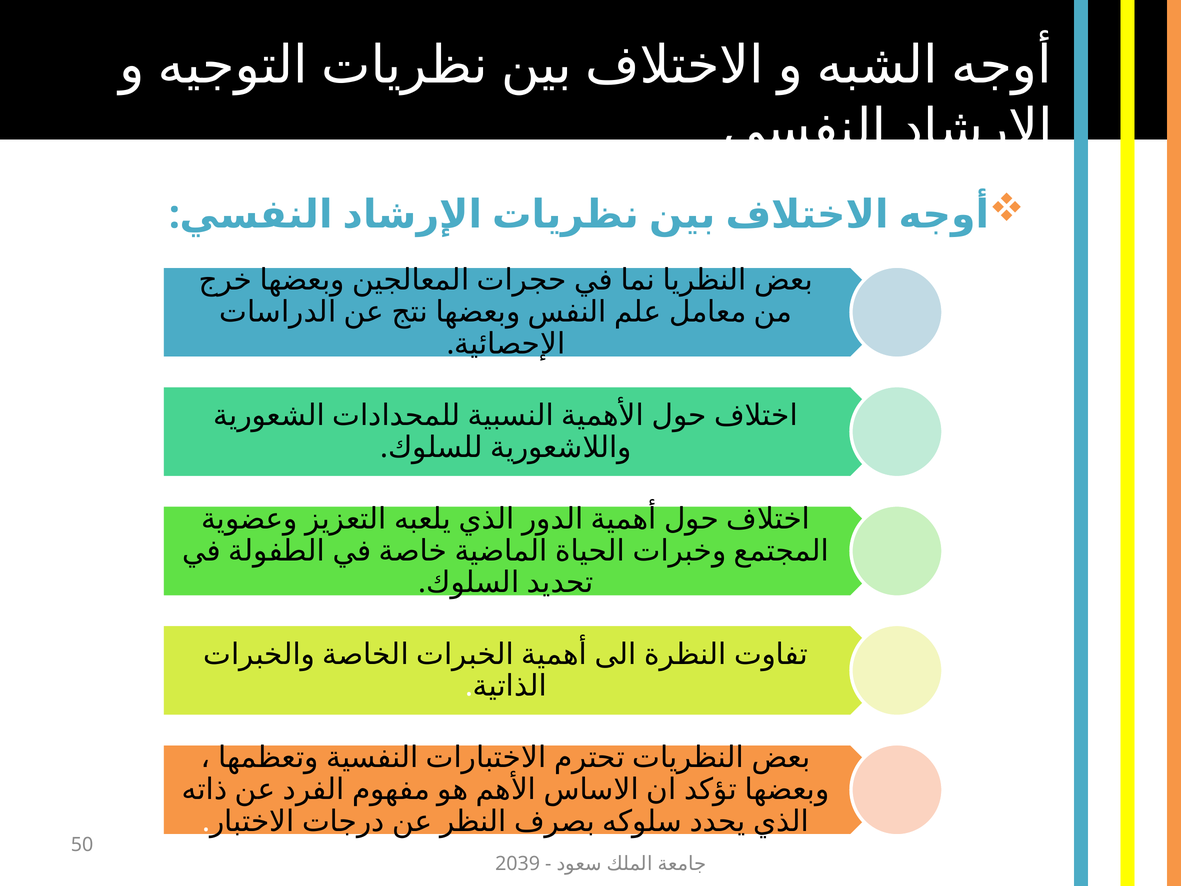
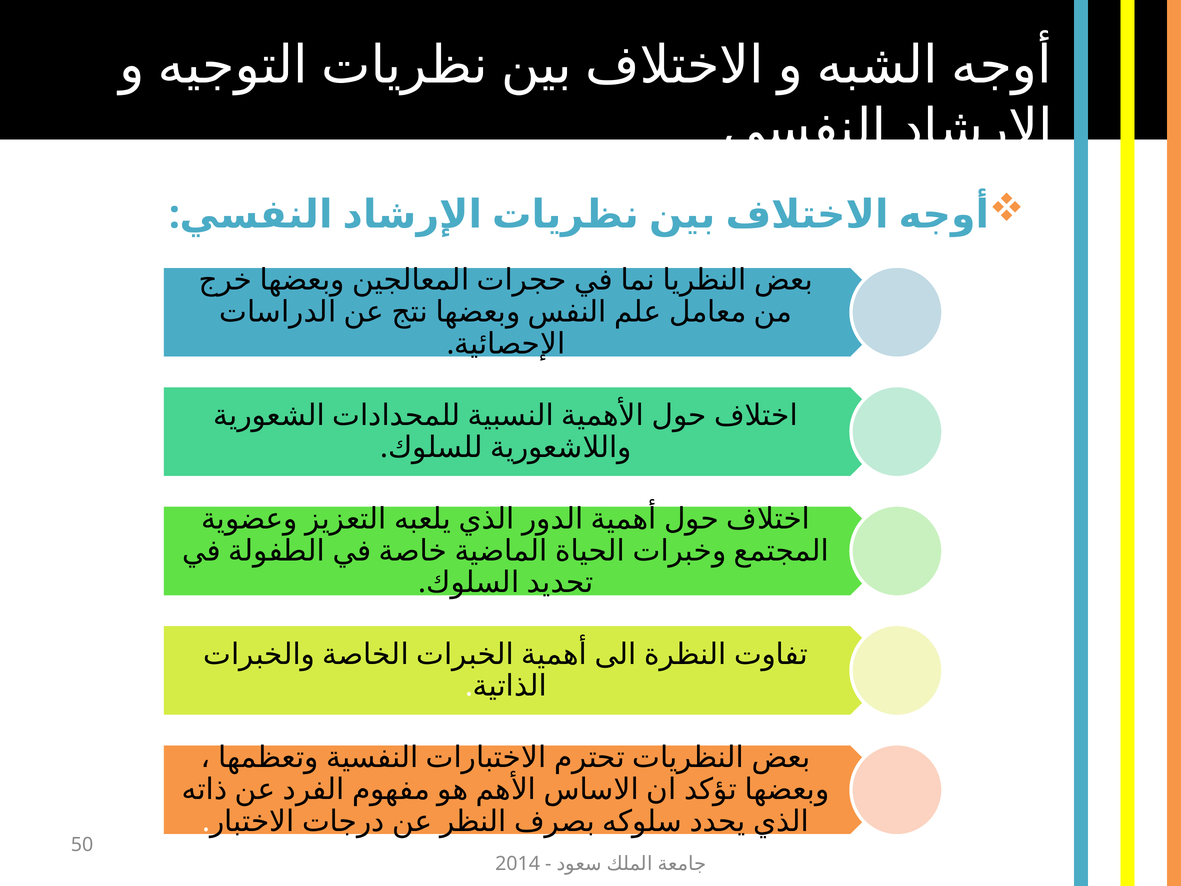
2039: 2039 -> 2014 (518, 863)
